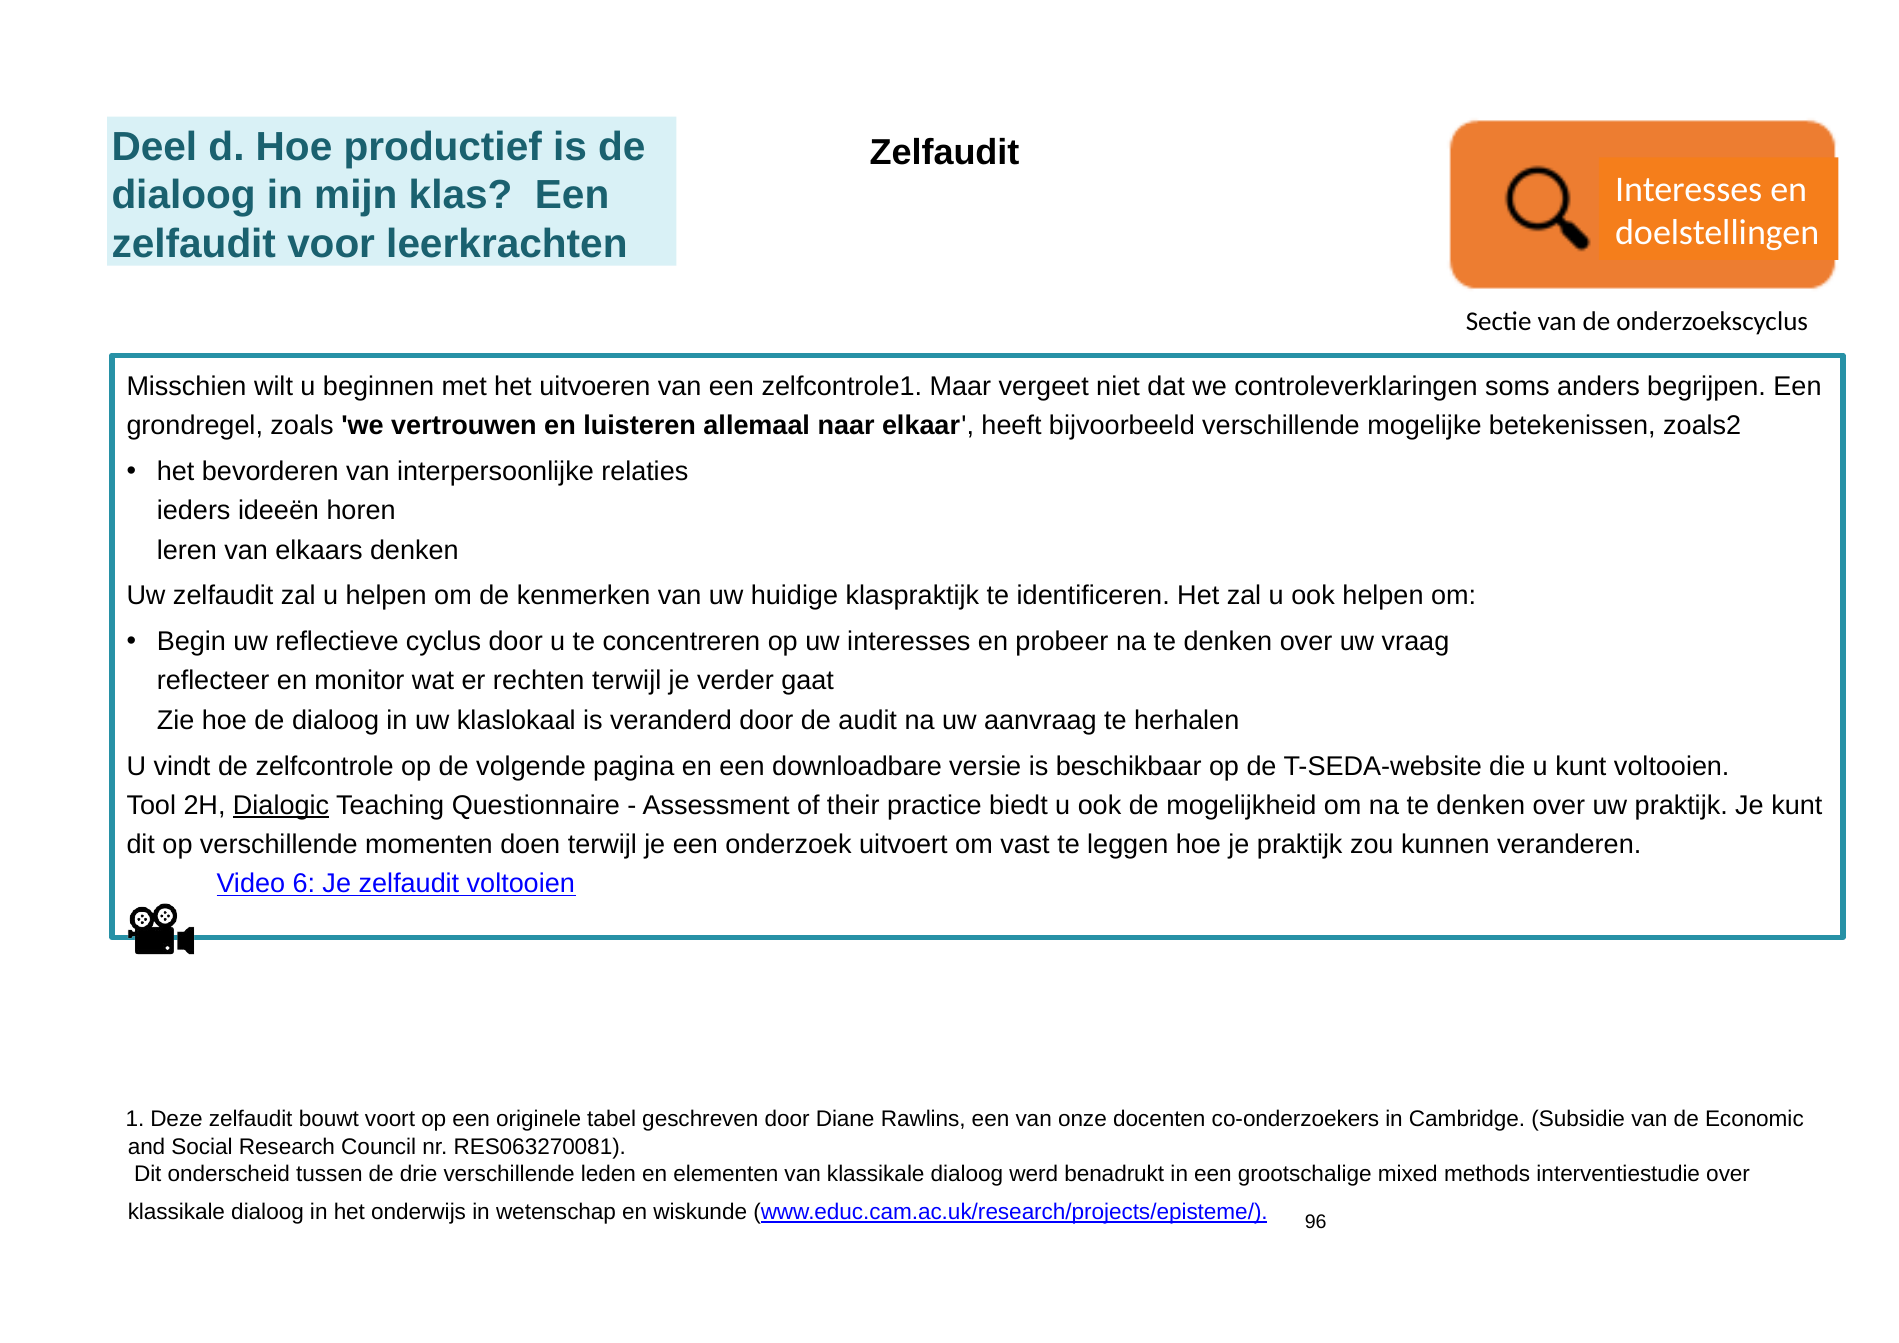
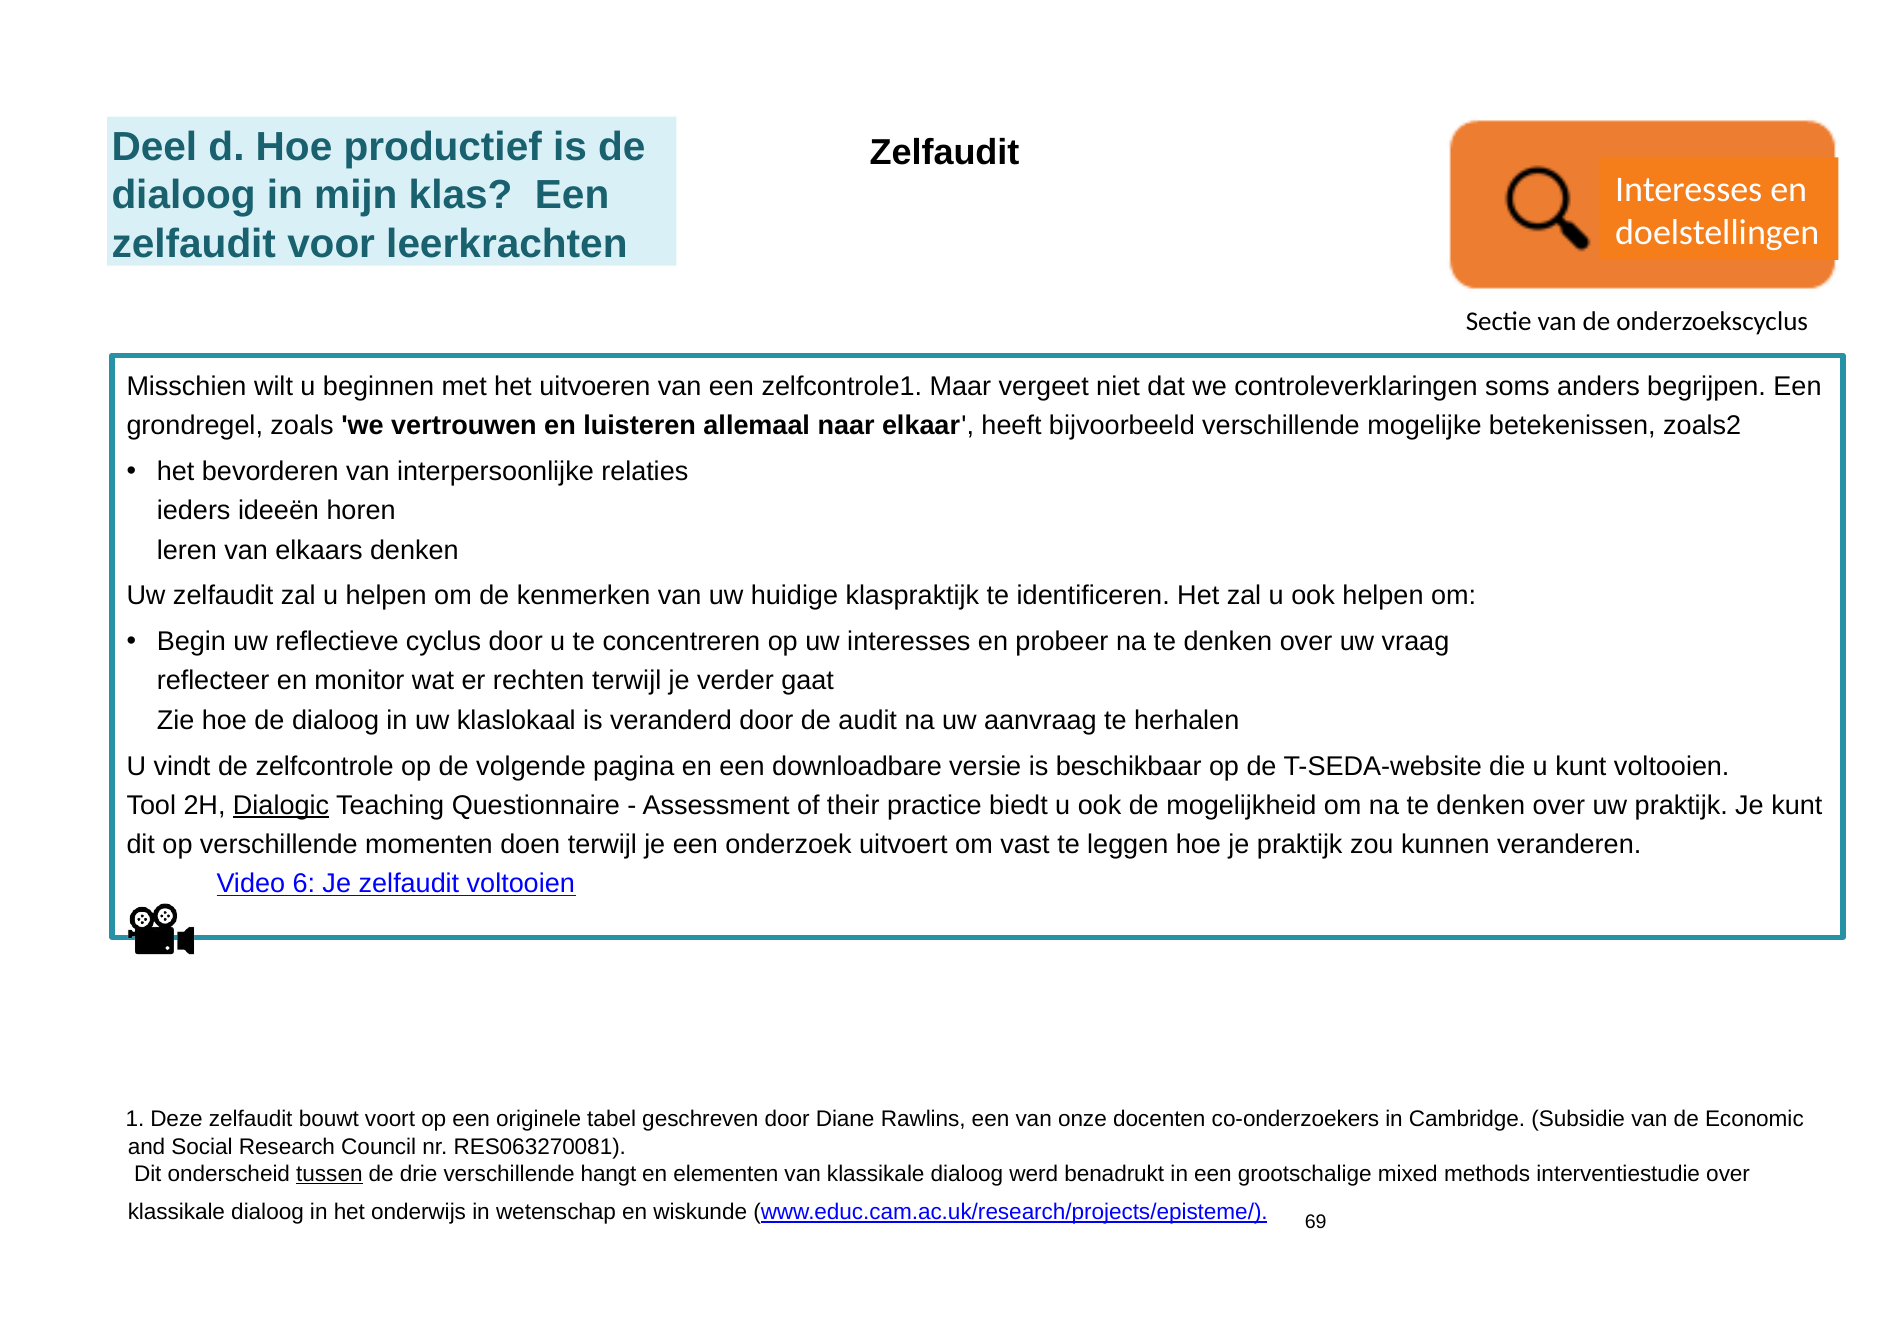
tussen underline: none -> present (329, 1174)
leden: leden -> hangt (608, 1174)
96: 96 -> 69 (1316, 1222)
